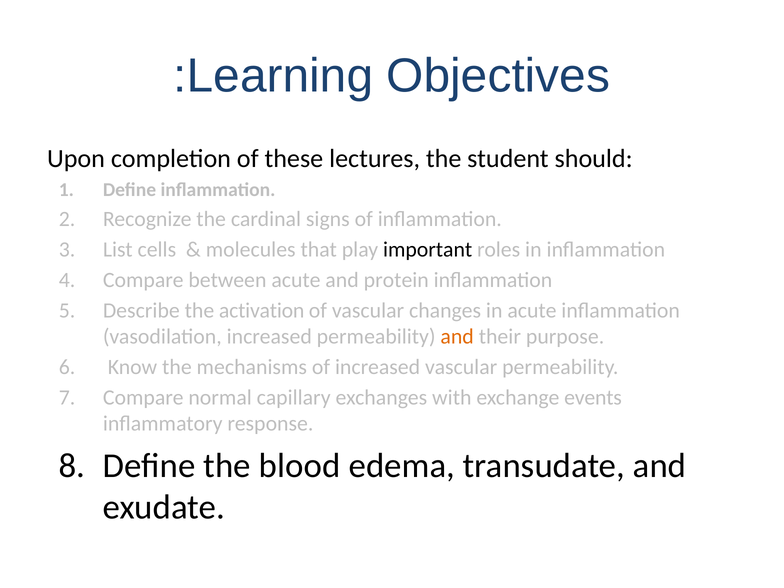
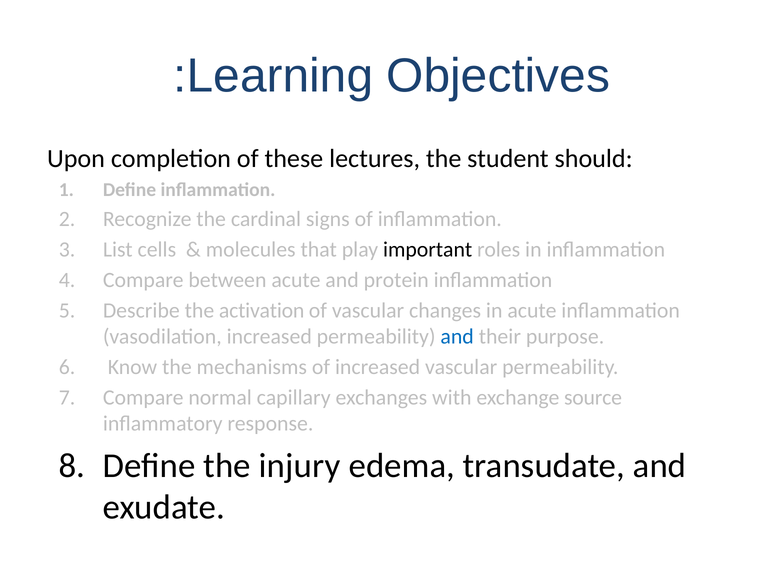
and colour: orange -> blue (457, 337)
events: events -> source (593, 397)
blood: blood -> injury (300, 466)
